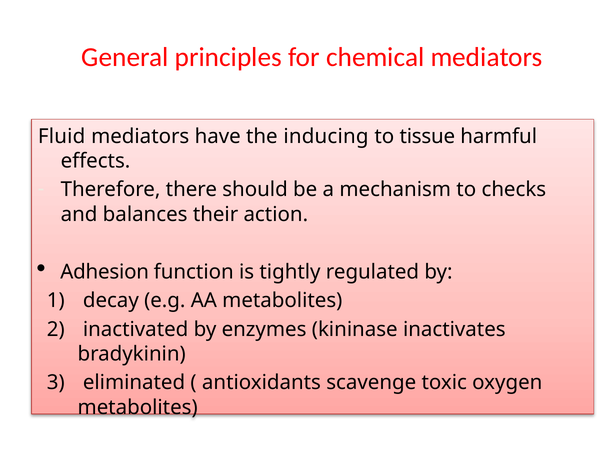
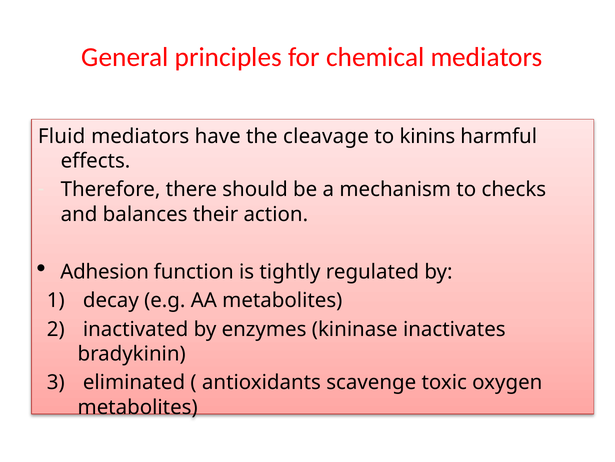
inducing: inducing -> cleavage (326, 136)
tissue: tissue -> kinins (427, 136)
